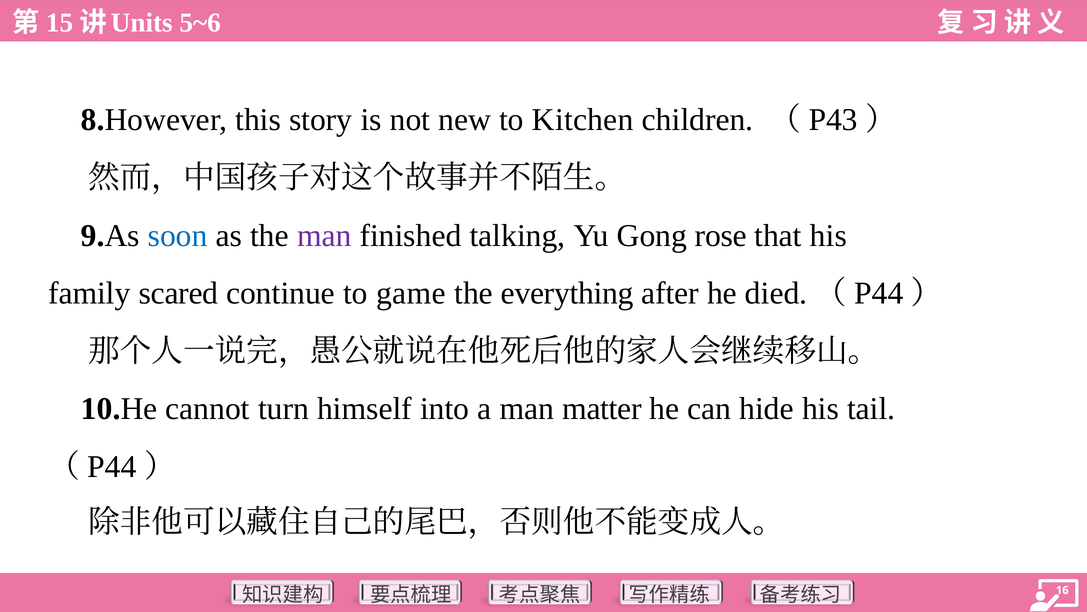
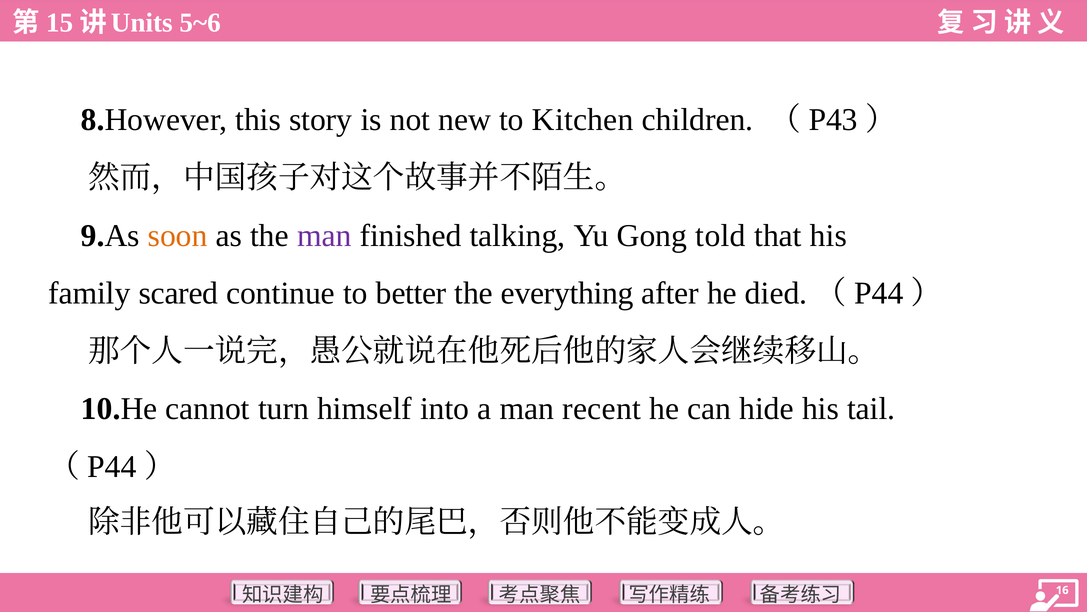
soon colour: blue -> orange (178, 235)
rose: rose -> told (721, 235)
game: game -> better (411, 293)
matter: matter -> recent (602, 409)
